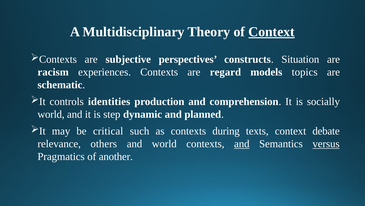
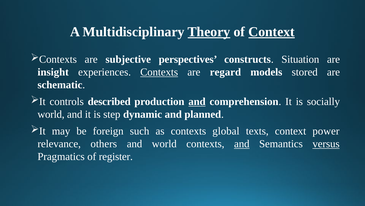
Theory underline: none -> present (209, 32)
racism: racism -> insight (53, 72)
Contexts underline: none -> present (159, 72)
topics: topics -> stored (305, 72)
identities: identities -> described (109, 101)
and underline: none -> present (197, 101)
critical: critical -> foreign (108, 131)
during: during -> global (226, 131)
debate: debate -> power (326, 131)
another: another -> register (116, 156)
